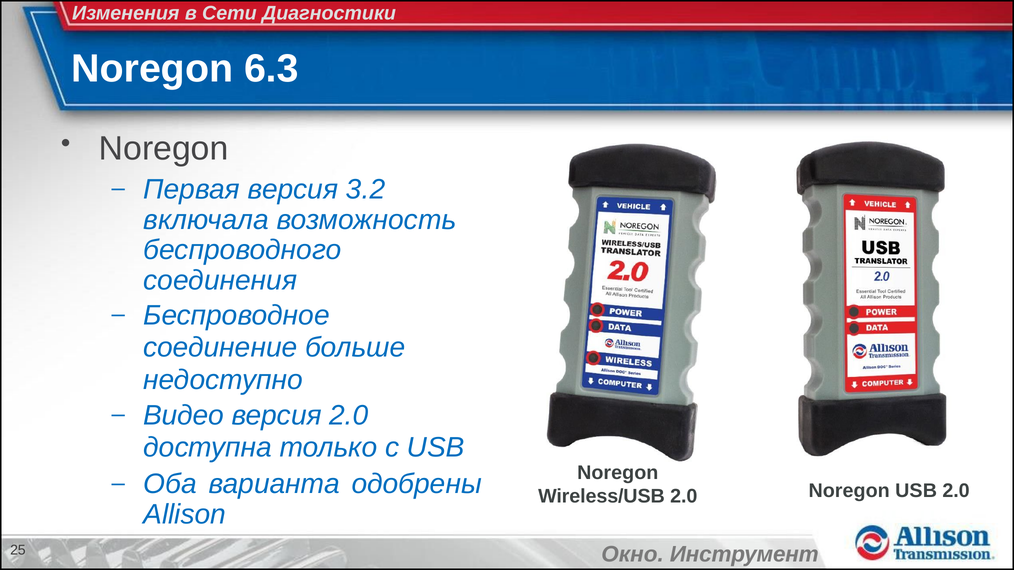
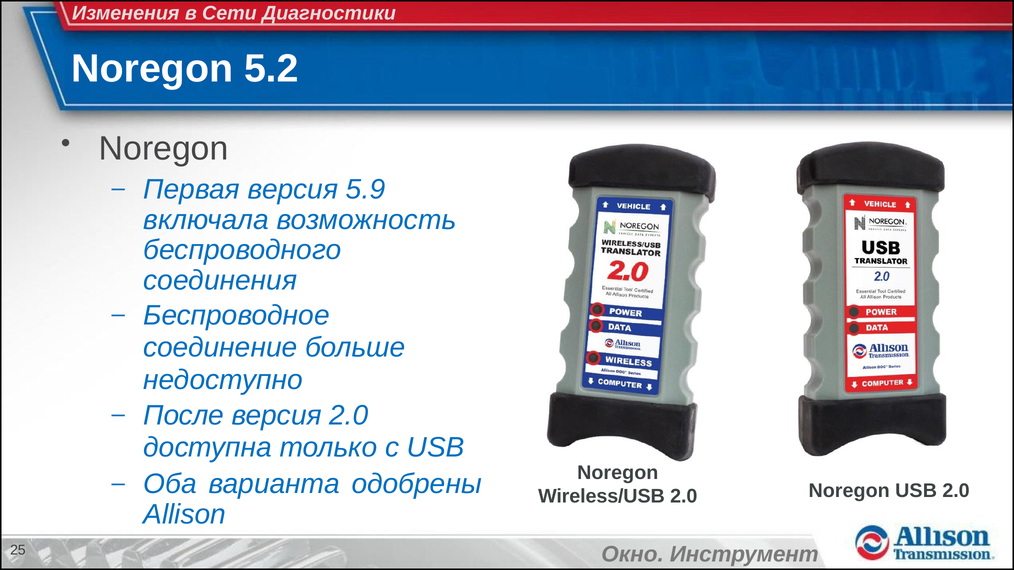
6.3: 6.3 -> 5.2 (271, 69)
3.2: 3.2 -> 5.9 (366, 190)
Видео: Видео -> После (184, 416)
